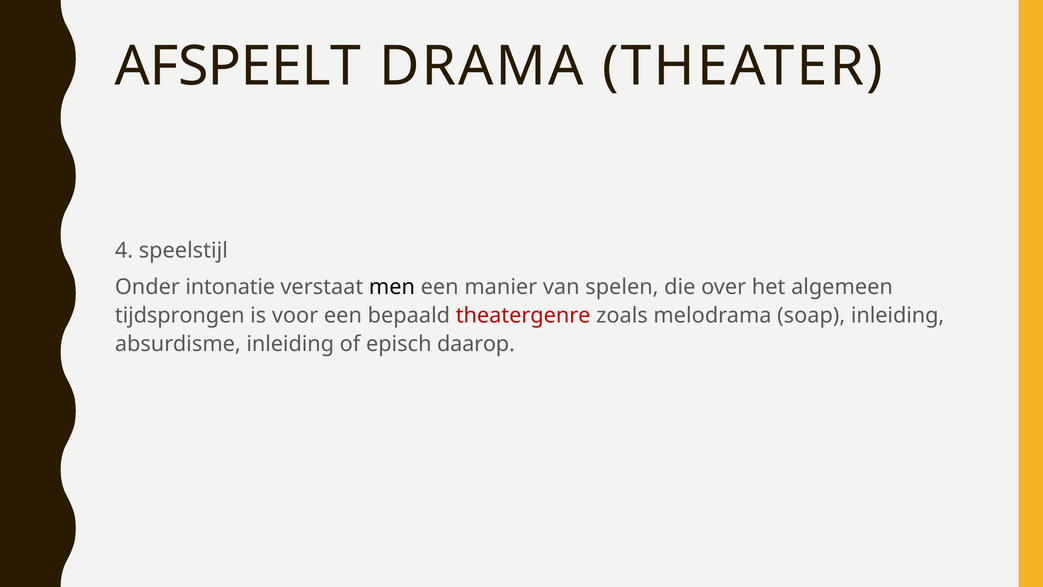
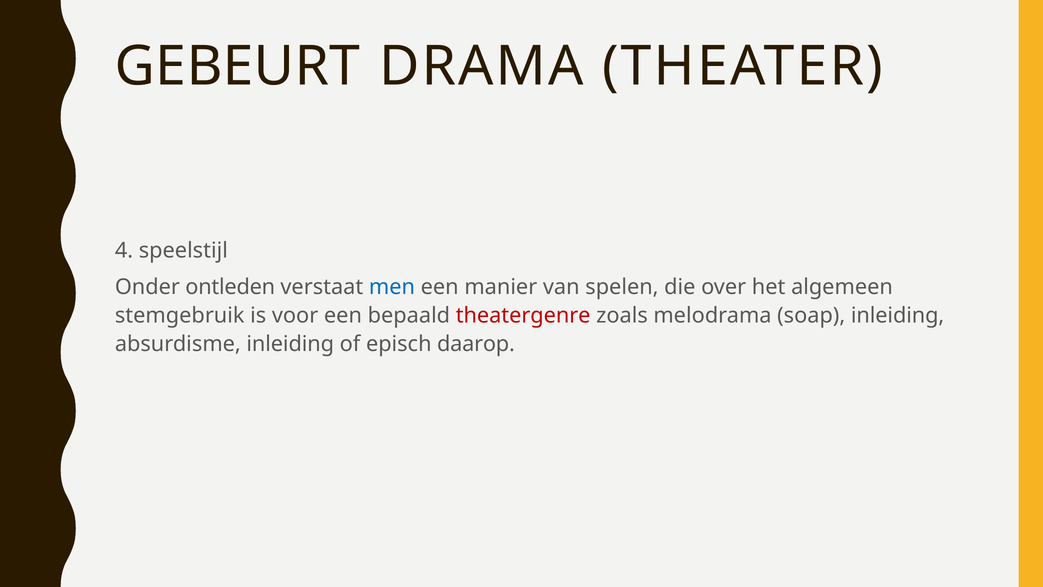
AFSPEELT: AFSPEELT -> GEBEURT (238, 66)
intonatie: intonatie -> ontleden (230, 287)
men colour: black -> blue (392, 287)
tijdsprongen: tijdsprongen -> stemgebruik (180, 315)
